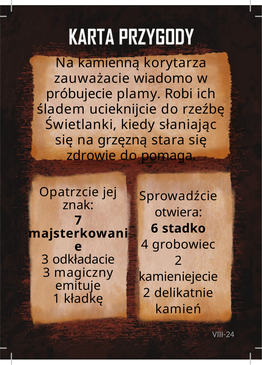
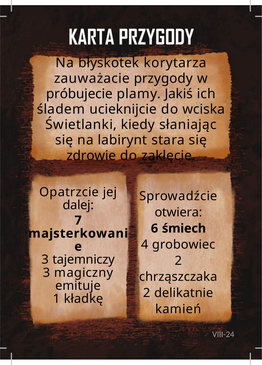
kamienną: kamienną -> błyskotek (109, 63)
wiadomo: wiadomo -> przygody (163, 78)
Robi: Robi -> Jakiś (179, 94)
rzeźbę: rzeźbę -> wciska (204, 109)
grzęzną: grzęzną -> labirynt (122, 140)
pomaga: pomaga -> zaklęcie (168, 155)
znak: znak -> dalej (78, 205)
stadko: stadko -> śmiech (184, 228)
odkładacie: odkładacie -> tajemniczy (84, 259)
kamieniejecie: kamieniejecie -> chrząszczaka (178, 277)
